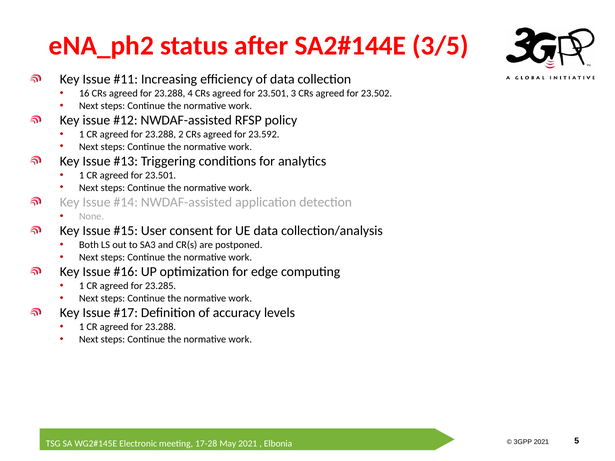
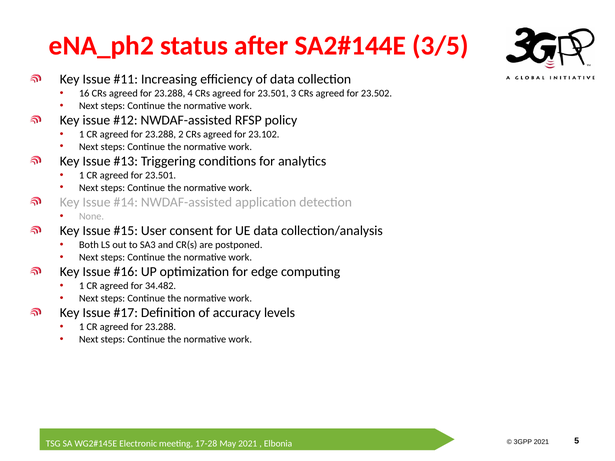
23.592: 23.592 -> 23.102 (264, 134)
23.285: 23.285 -> 34.482 (161, 286)
